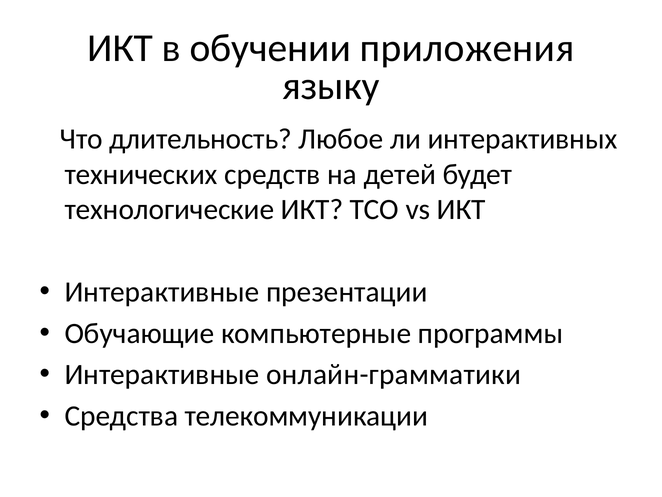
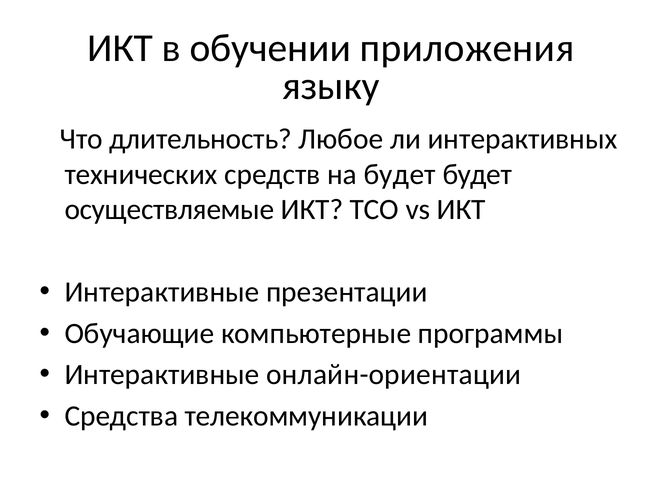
на детей: детей -> будет (400, 174)
технологические: технологические -> осуществляемые (169, 210)
онлайн-грамматики: онлайн-грамматики -> онлайн-ориентации (394, 374)
